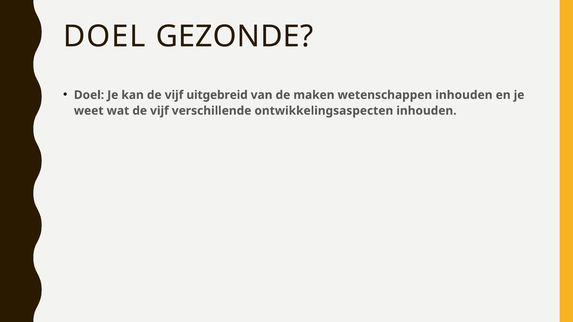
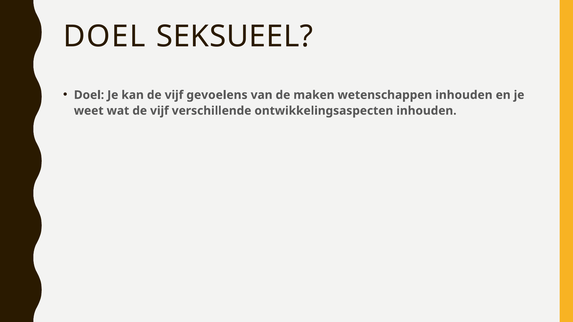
GEZONDE: GEZONDE -> SEKSUEEL (234, 36)
uitgebreid: uitgebreid -> gevoelens (217, 95)
